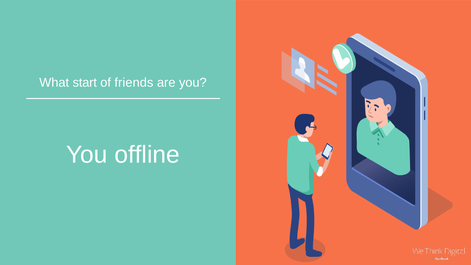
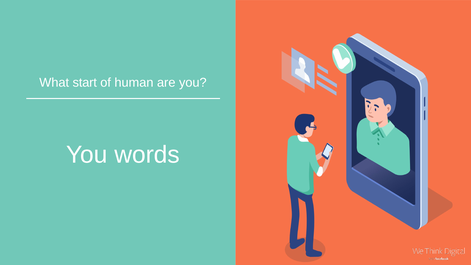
friends: friends -> human (134, 82)
offline: offline -> words (147, 155)
